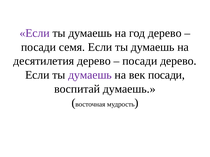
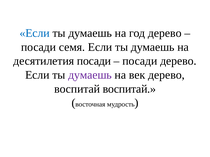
Если colour: purple -> blue (35, 33)
десятилетия дерево: дерево -> посади (94, 61)
век посади: посади -> дерево (166, 75)
воспитай думаешь: думаешь -> воспитай (129, 89)
